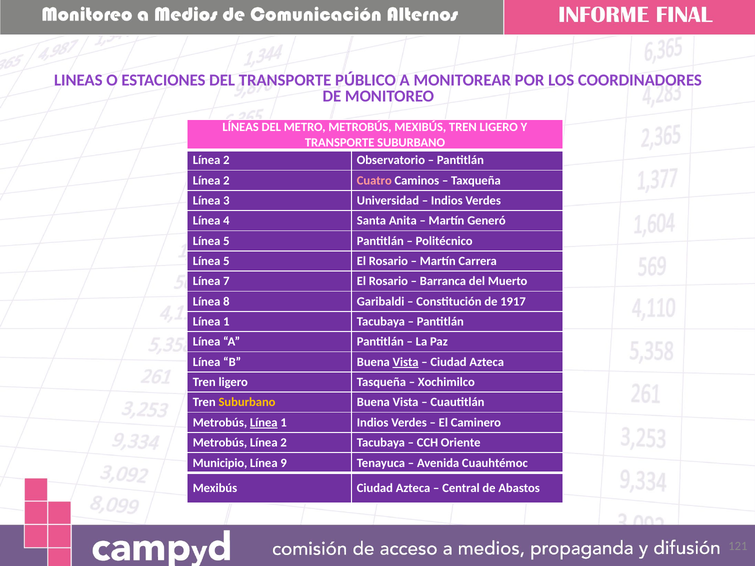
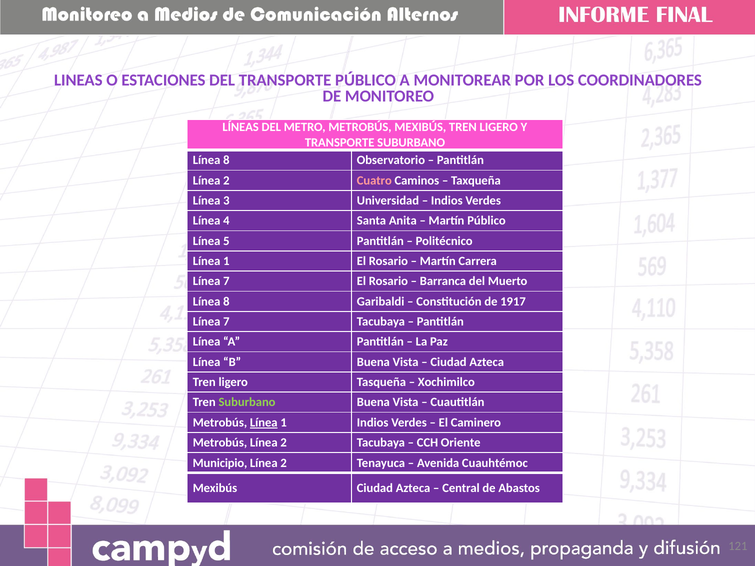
2: 2 -> 8 (226, 160)
Martín Generó: Generó -> Público (486, 221)
5: 5 -> 1 (226, 261)
1: 1 -> 7 (226, 322)
Vista underline: present -> none (406, 362)
Suburbano colour: yellow -> light green (247, 403)
9: 9 -> 2 (284, 463)
